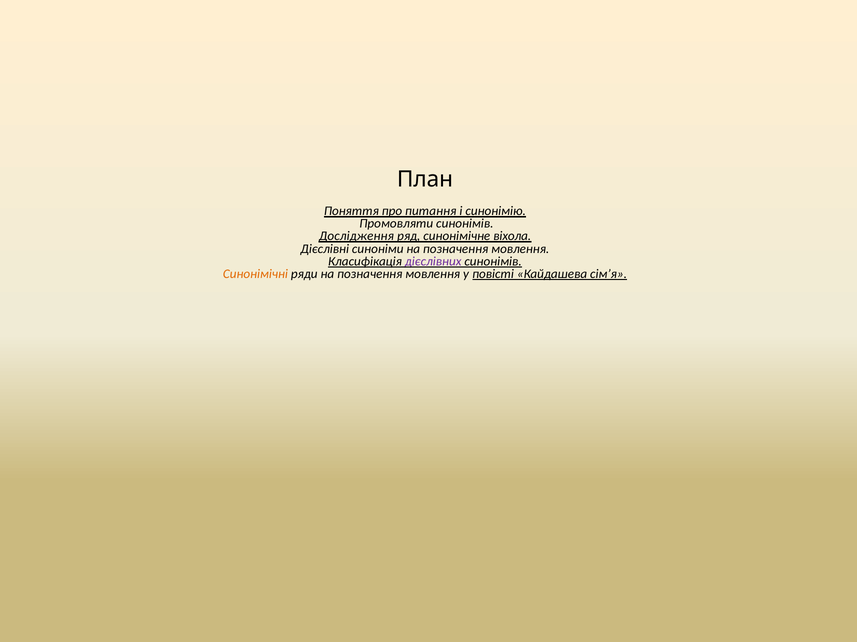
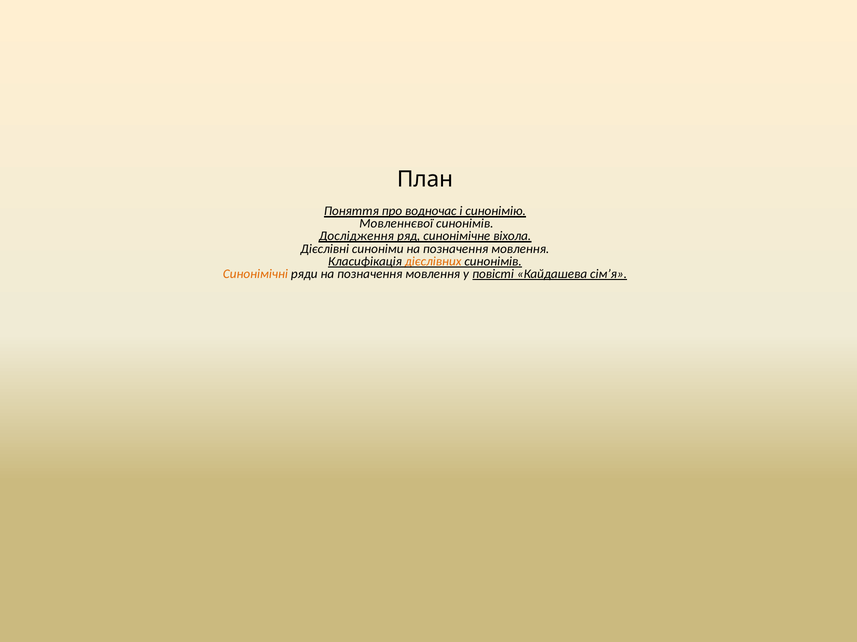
питання: питання -> водночас (431, 211)
Промовляти: Промовляти -> Мовленнєвої (396, 224)
дієслівних colour: purple -> orange (433, 262)
